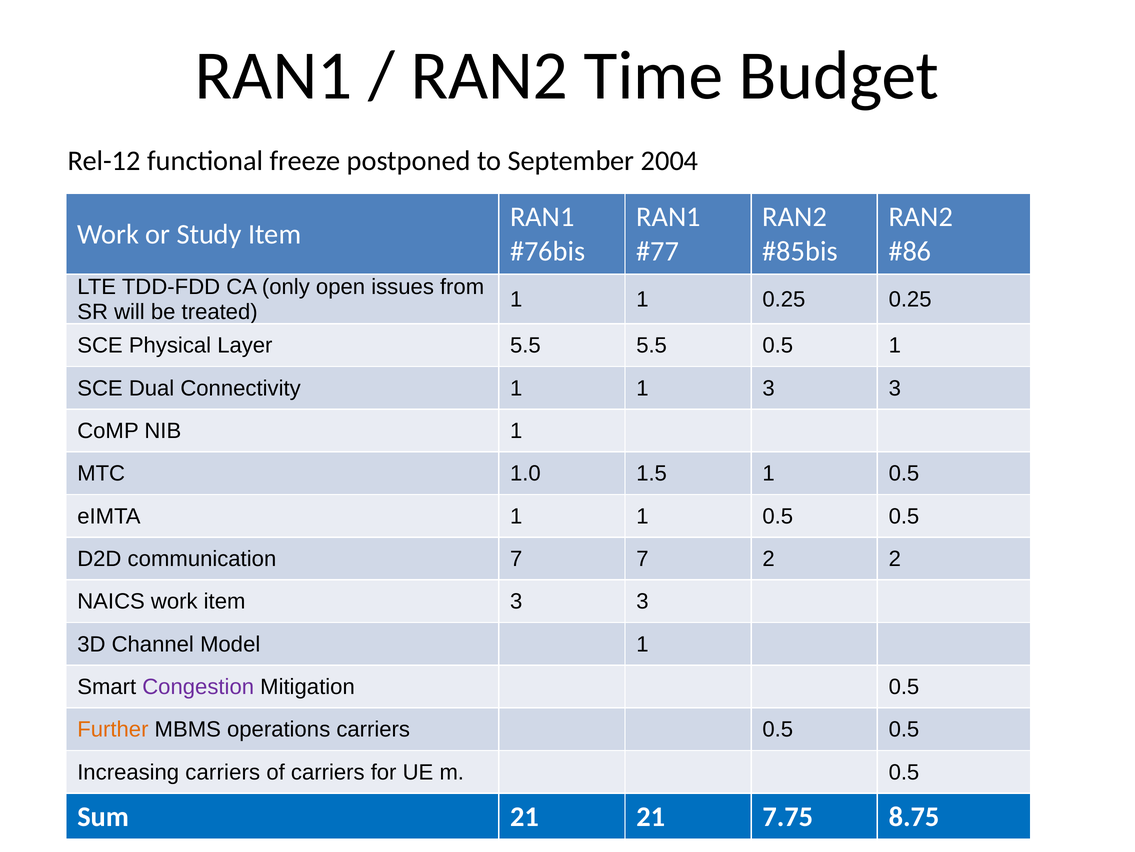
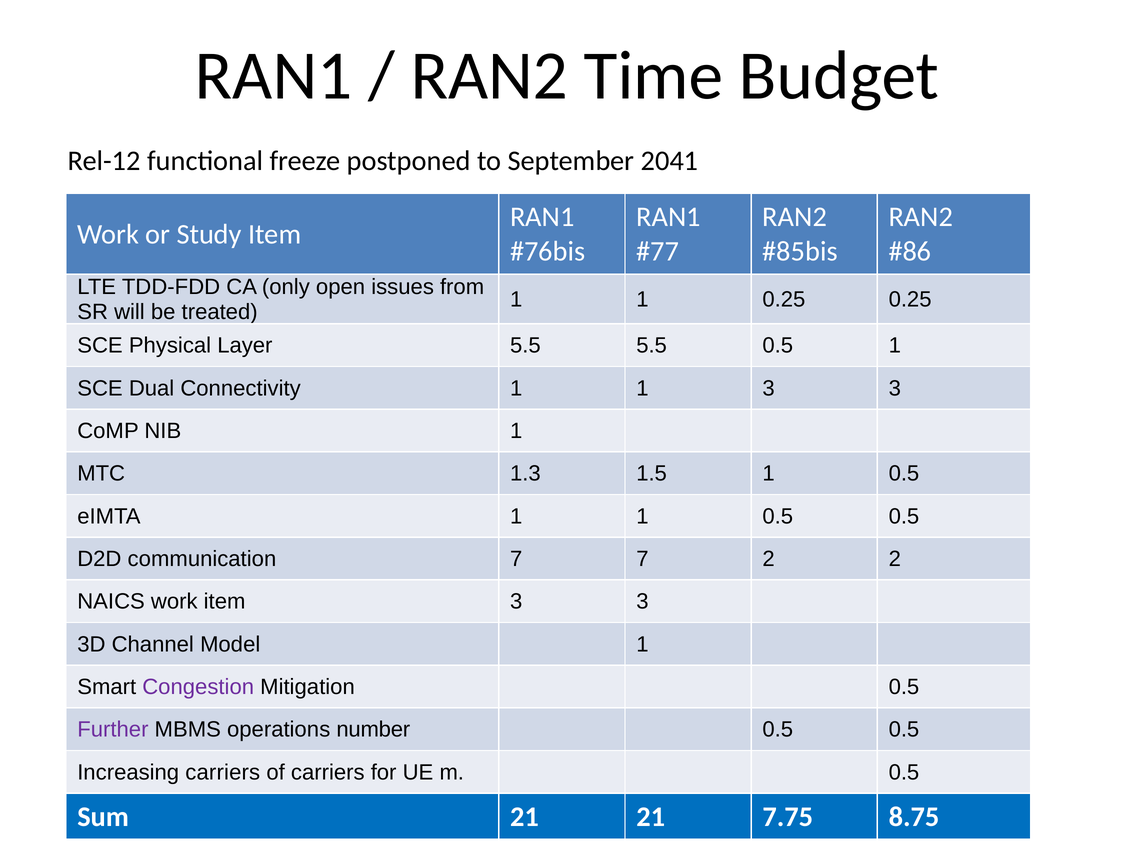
2004: 2004 -> 2041 (670, 161)
1.0: 1.0 -> 1.3 (525, 473)
Further colour: orange -> purple (113, 729)
operations carriers: carriers -> number (373, 729)
